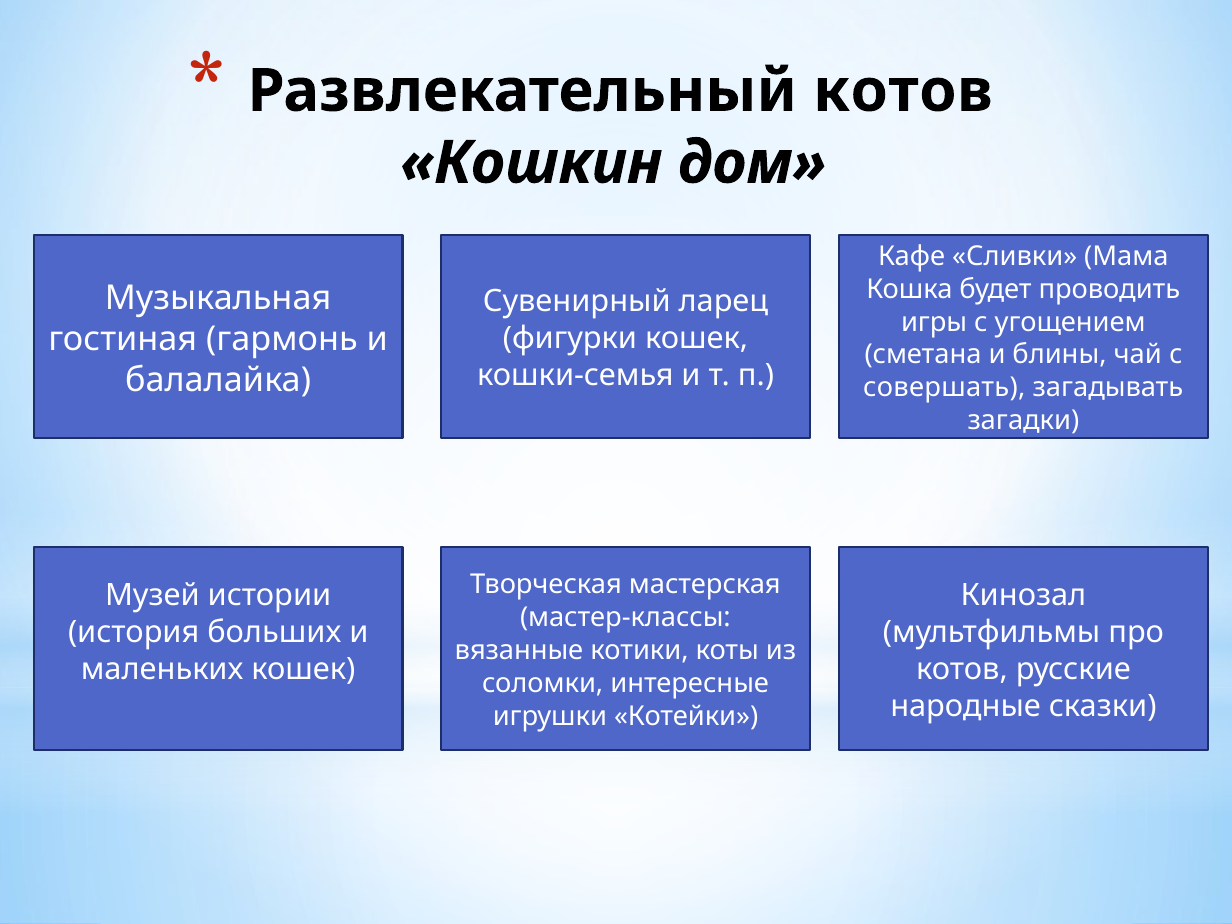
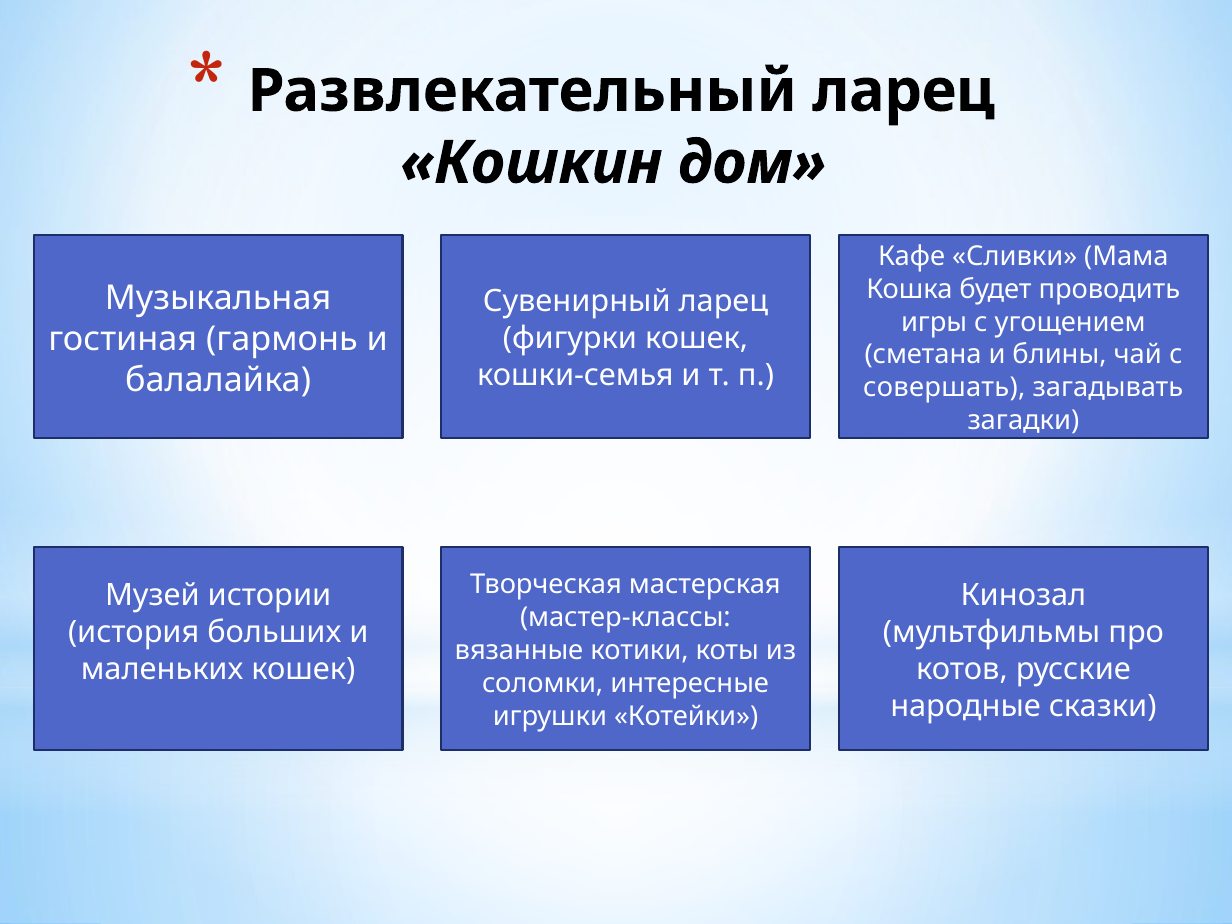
Развлекательный котов: котов -> ларец (904, 91)
